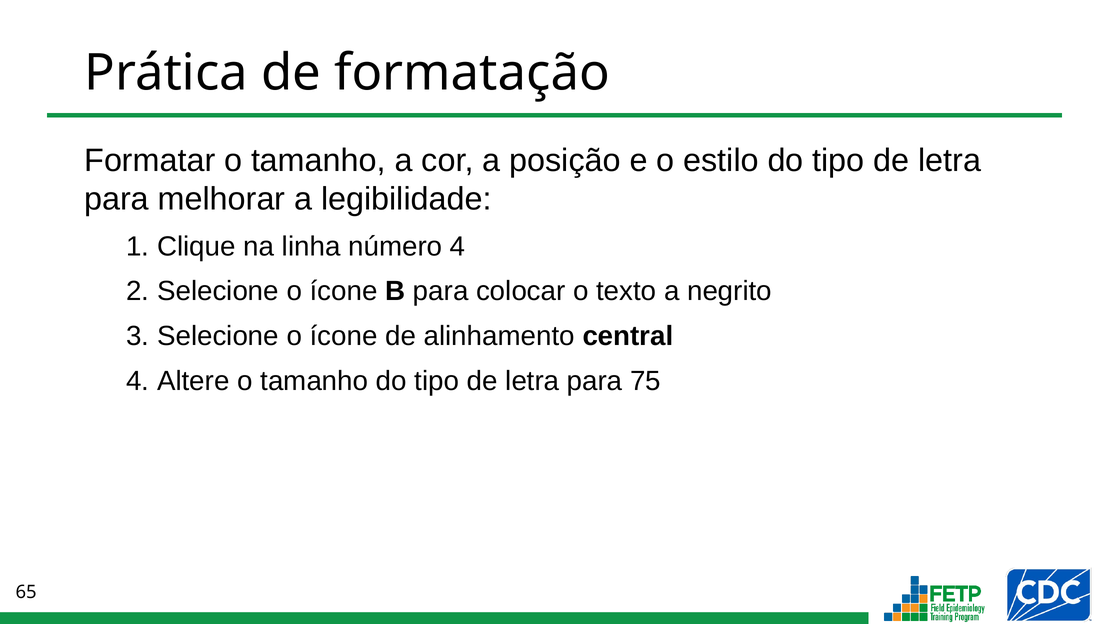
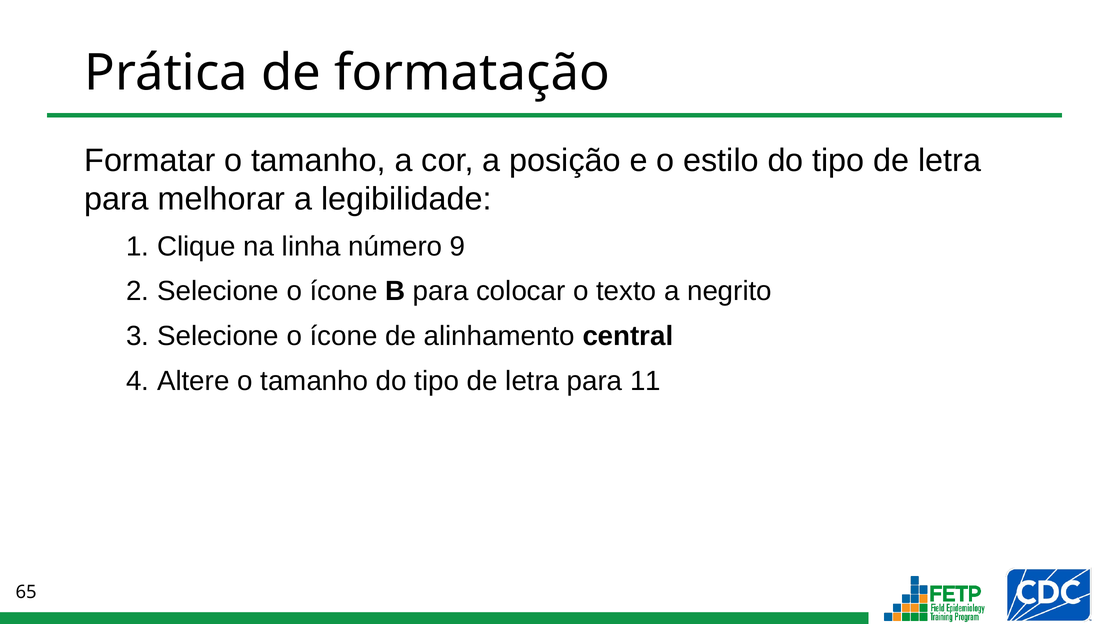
número 4: 4 -> 9 (458, 246)
75: 75 -> 11 (645, 381)
